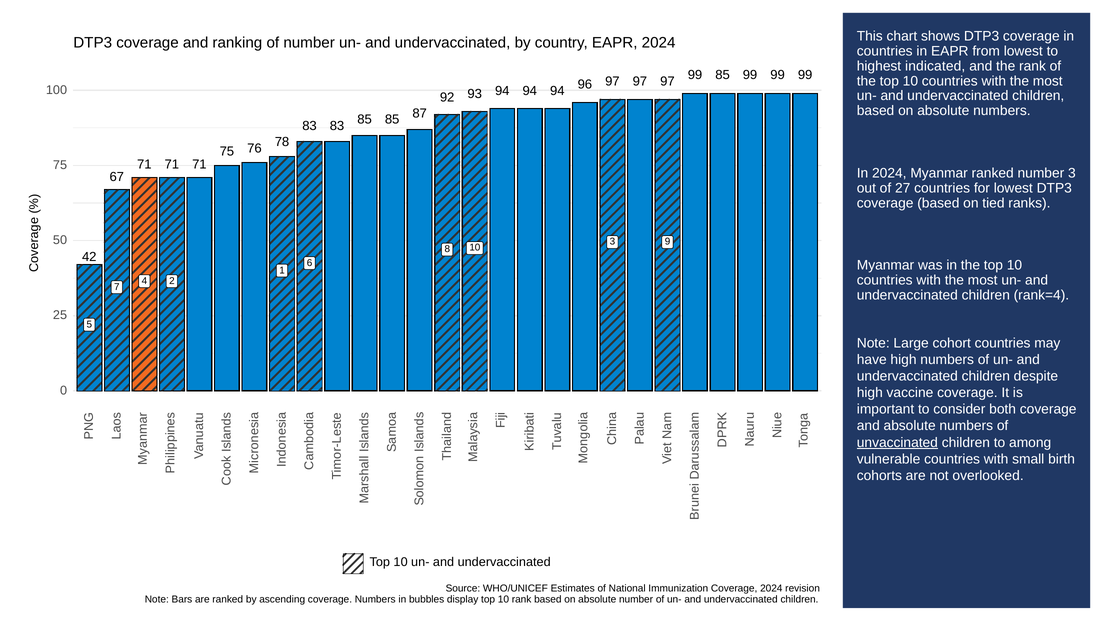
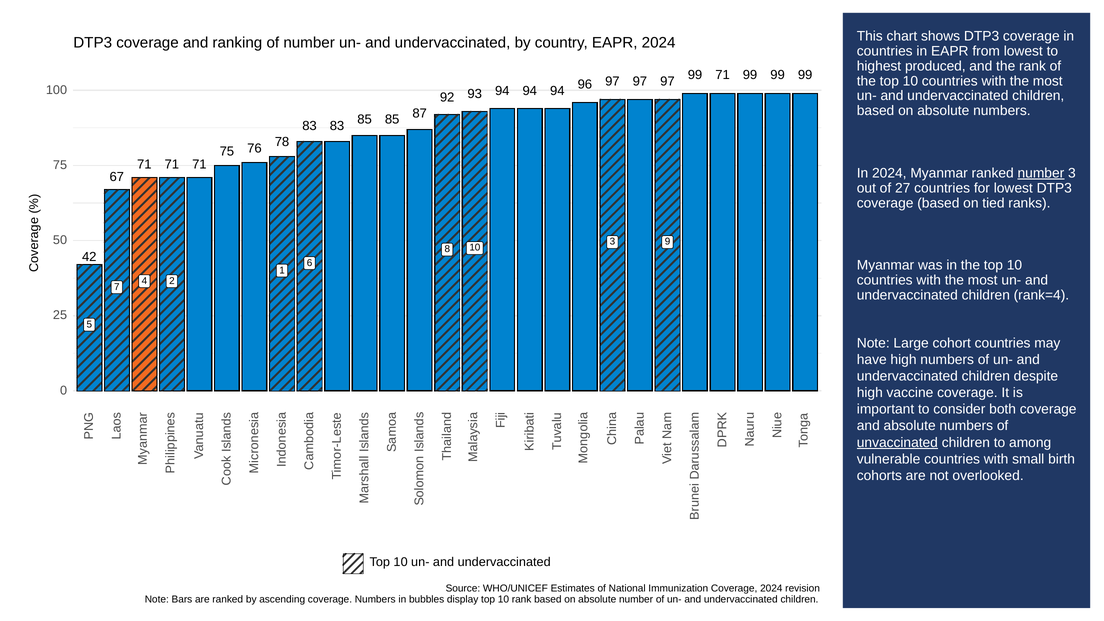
indicated: indicated -> produced (935, 66)
97 85: 85 -> 71 (723, 75)
number underline: none -> present (1041, 173)
